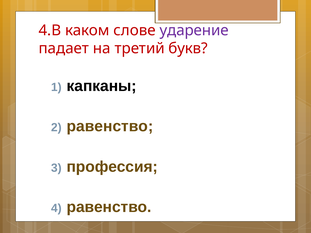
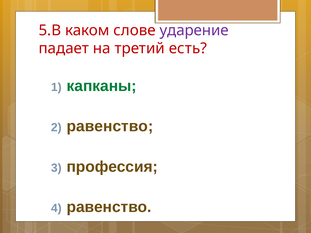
4.В: 4.В -> 5.В (50, 30)
букв: букв -> есть (188, 48)
капканы colour: black -> green (102, 86)
